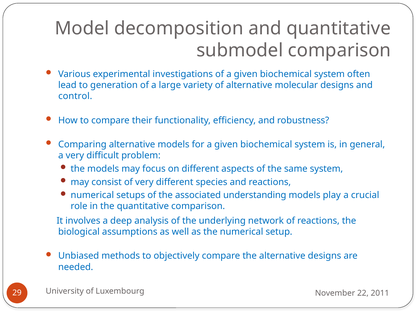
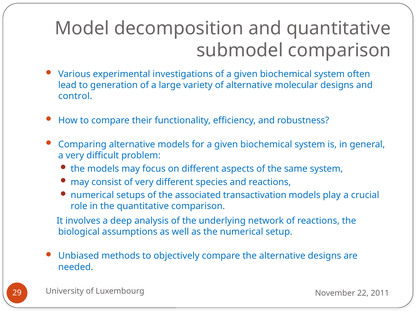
understanding: understanding -> transactivation (255, 195)
